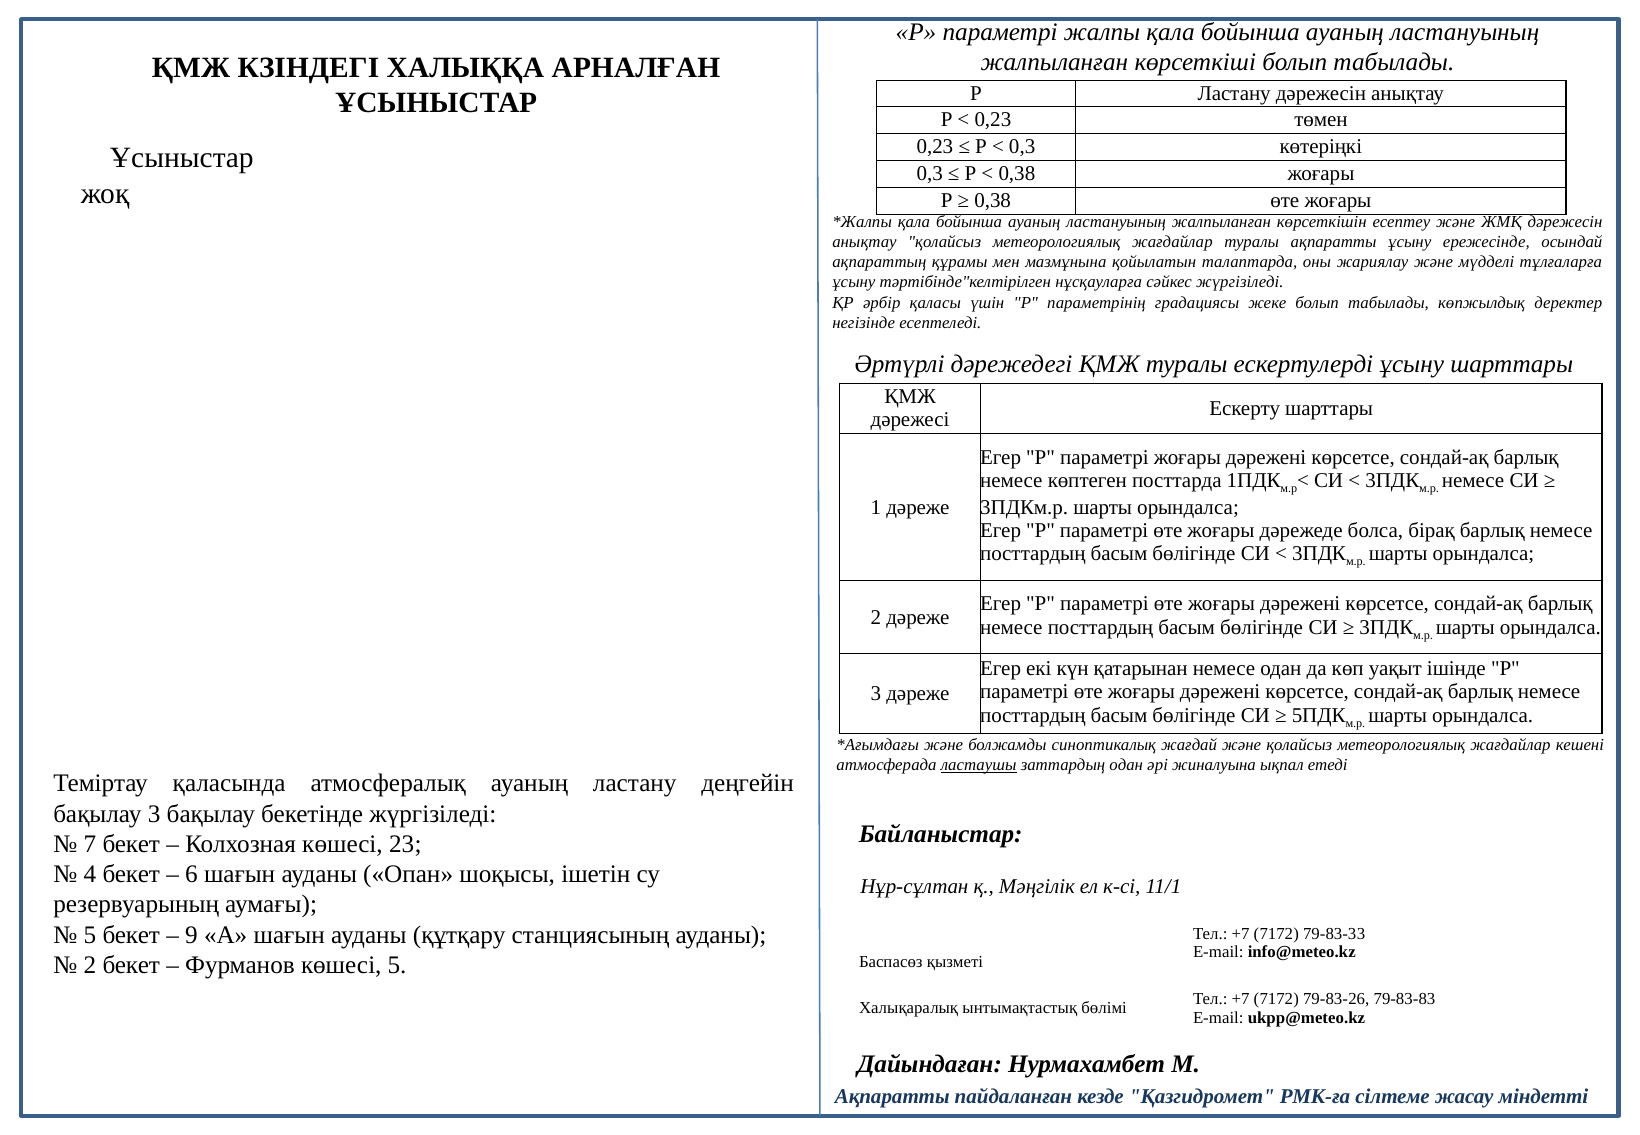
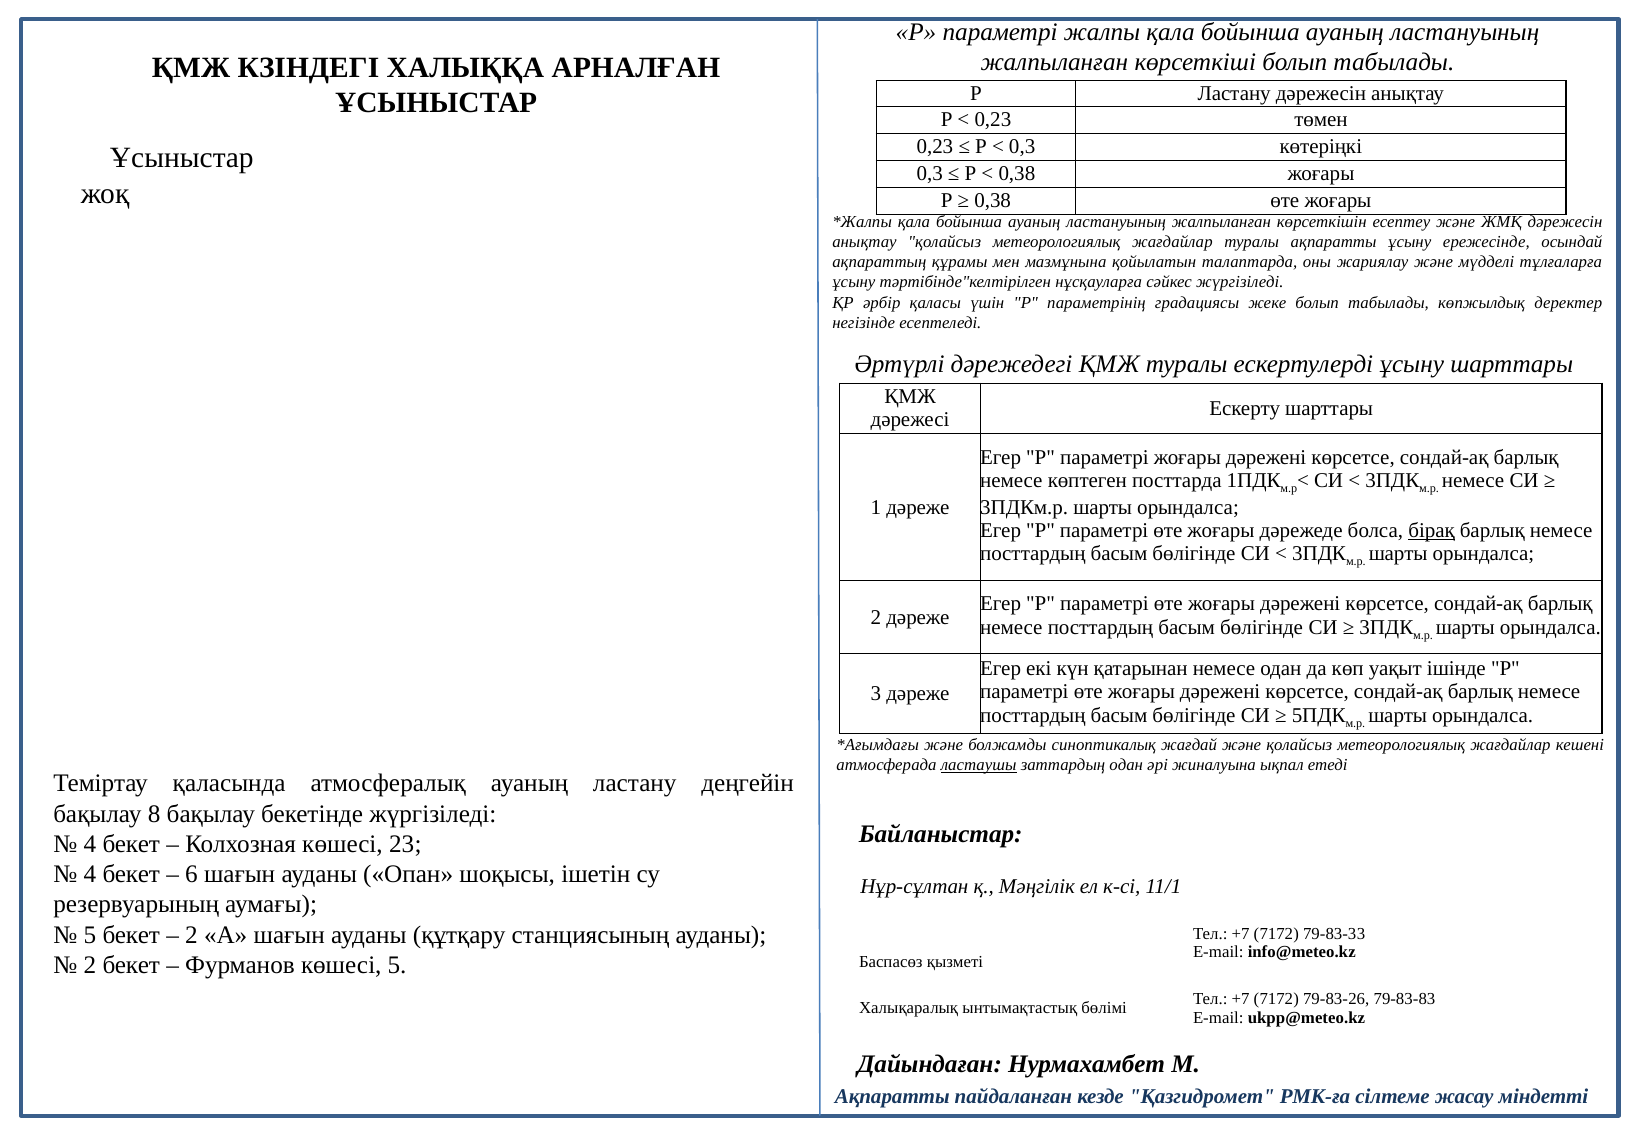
бірақ underline: none -> present (1432, 530)
бақылау 3: 3 -> 8 (154, 814)
7: 7 -> 4 (90, 844)
9: 9 -> 2 (191, 935)
